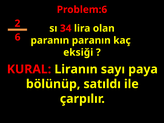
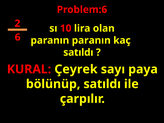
34: 34 -> 10 (66, 28)
eksiği: eksiği -> satıldı (78, 52)
Liranın: Liranın -> Çeyrek (76, 69)
